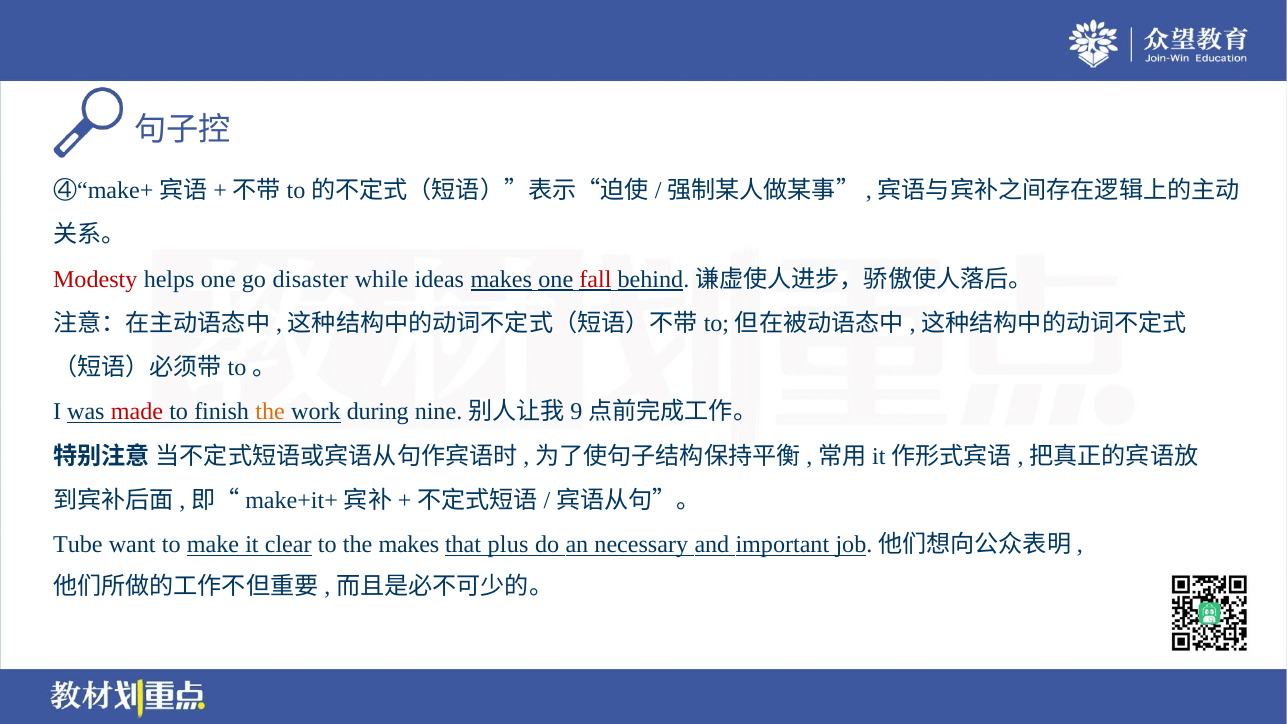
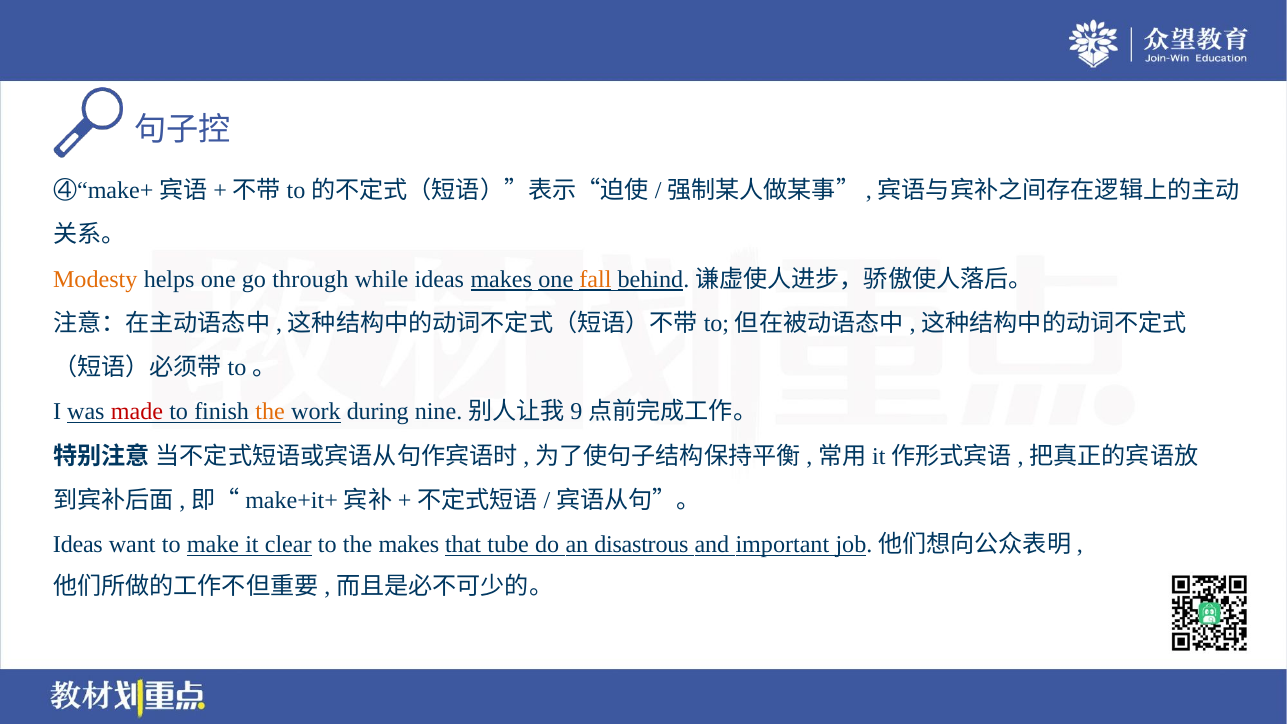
Modesty colour: red -> orange (95, 279)
disaster: disaster -> through (310, 279)
fall colour: red -> orange (595, 279)
Tube: Tube -> Ideas (78, 545)
plus: plus -> tube (508, 545)
necessary: necessary -> disastrous (641, 545)
